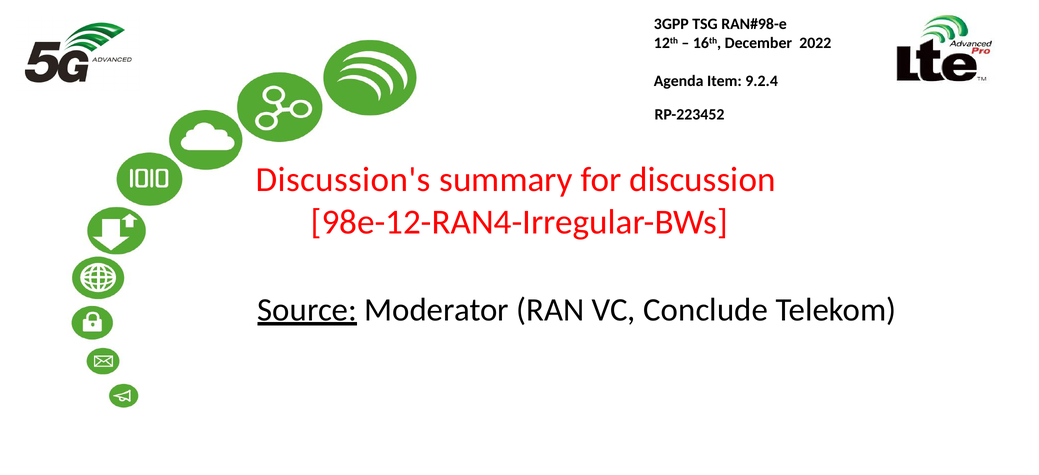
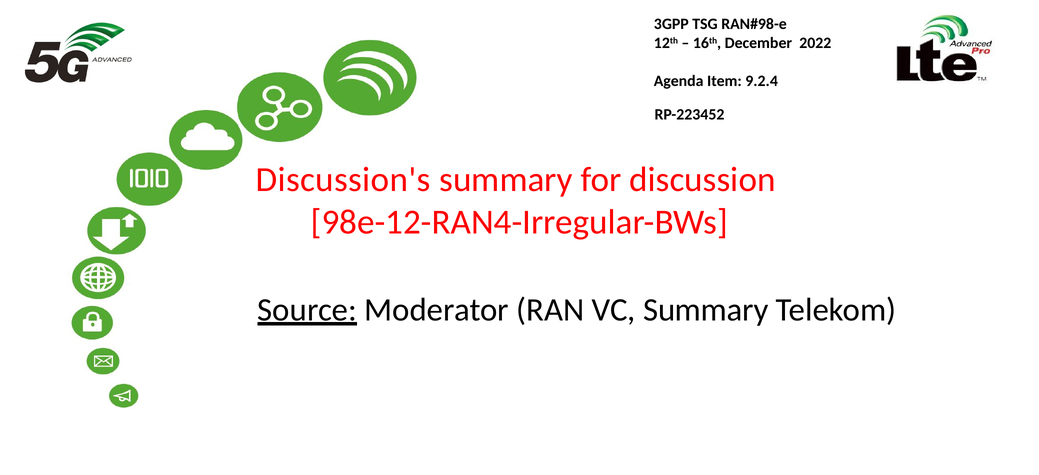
VC Conclude: Conclude -> Summary (706, 310)
